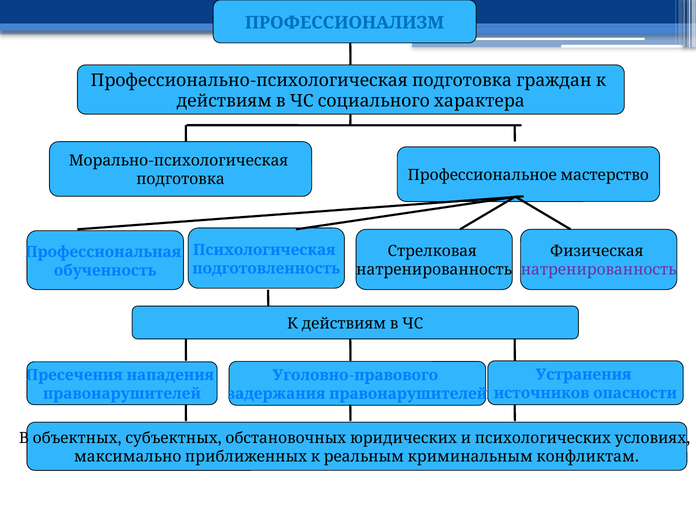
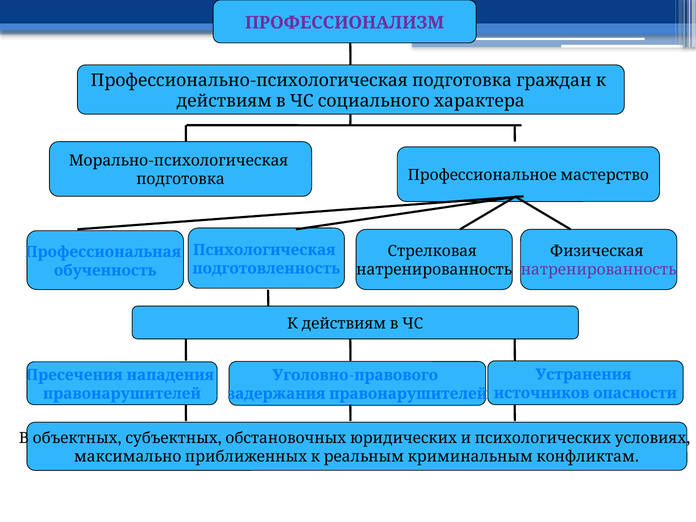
ПРОФЕССИОНАЛИЗМ colour: blue -> purple (345, 23)
